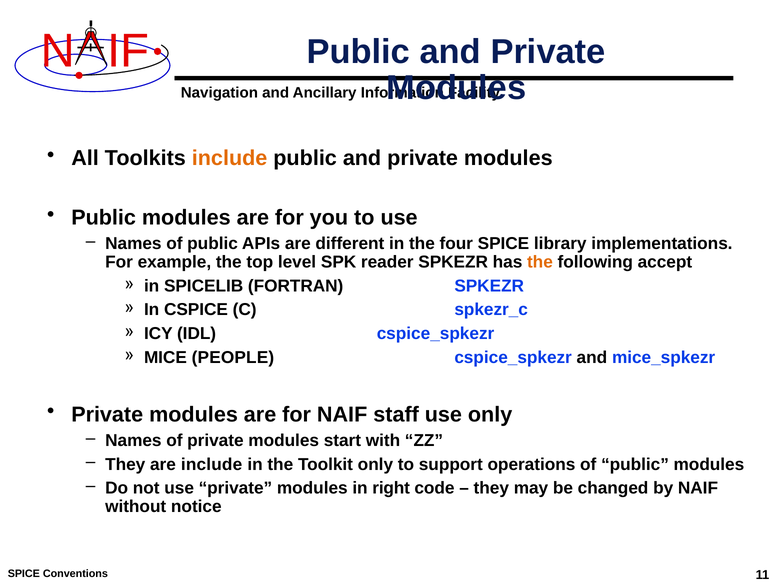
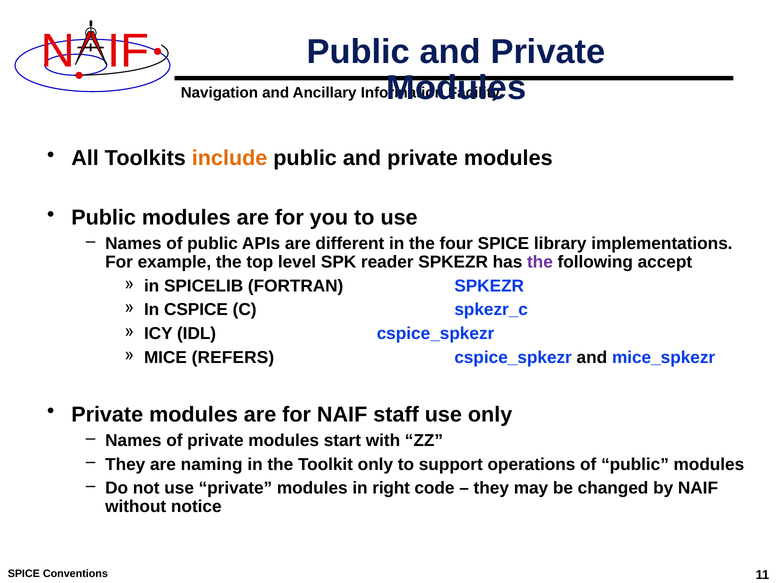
the colour: orange -> purple (540, 262)
PEOPLE: PEOPLE -> REFERS (233, 357)
are include: include -> naming (212, 464)
